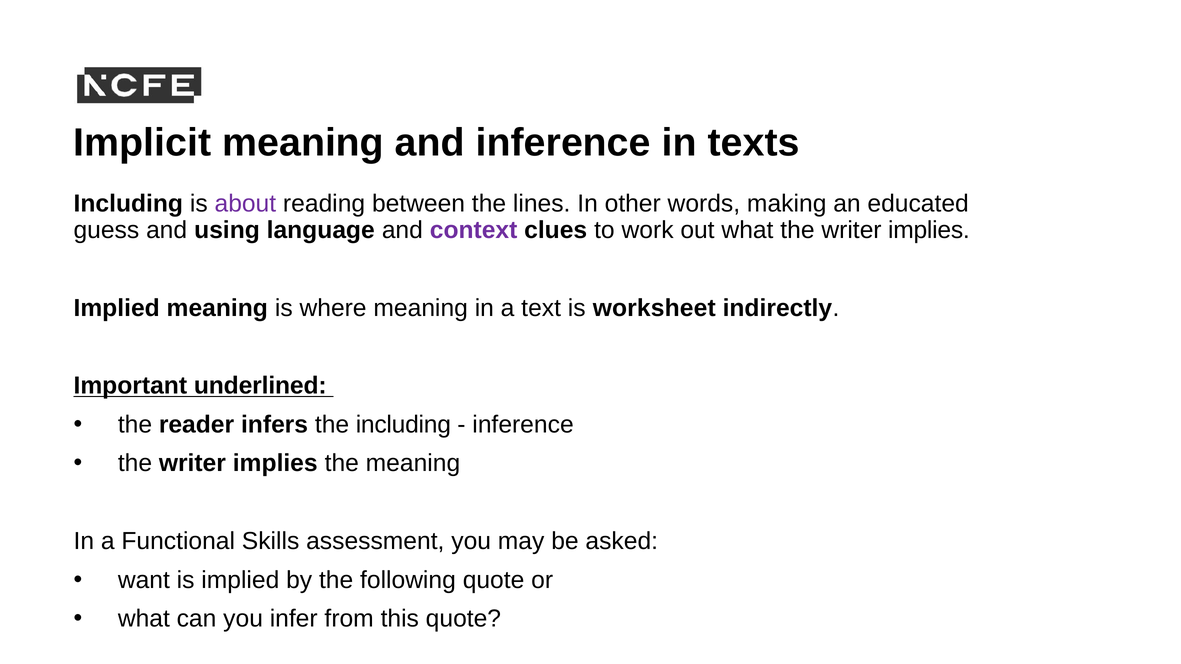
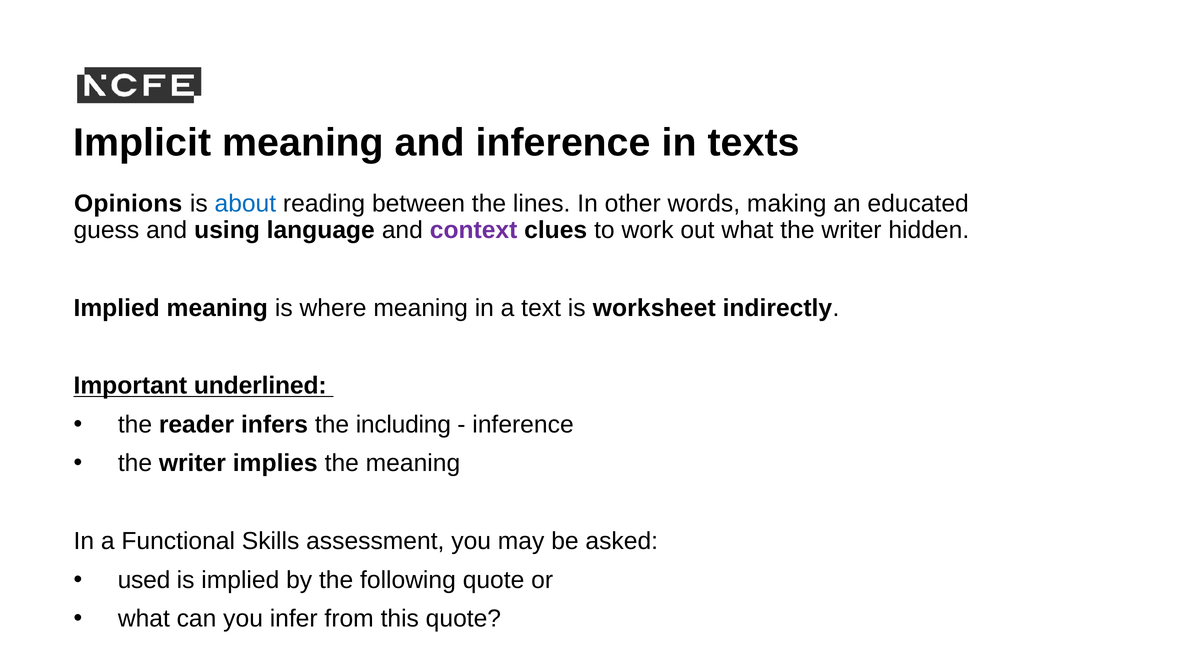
Including: Including -> Opinions (128, 204)
about colour: purple -> blue (245, 204)
what the writer implies: implies -> hidden (929, 230)
want: want -> used (144, 580)
